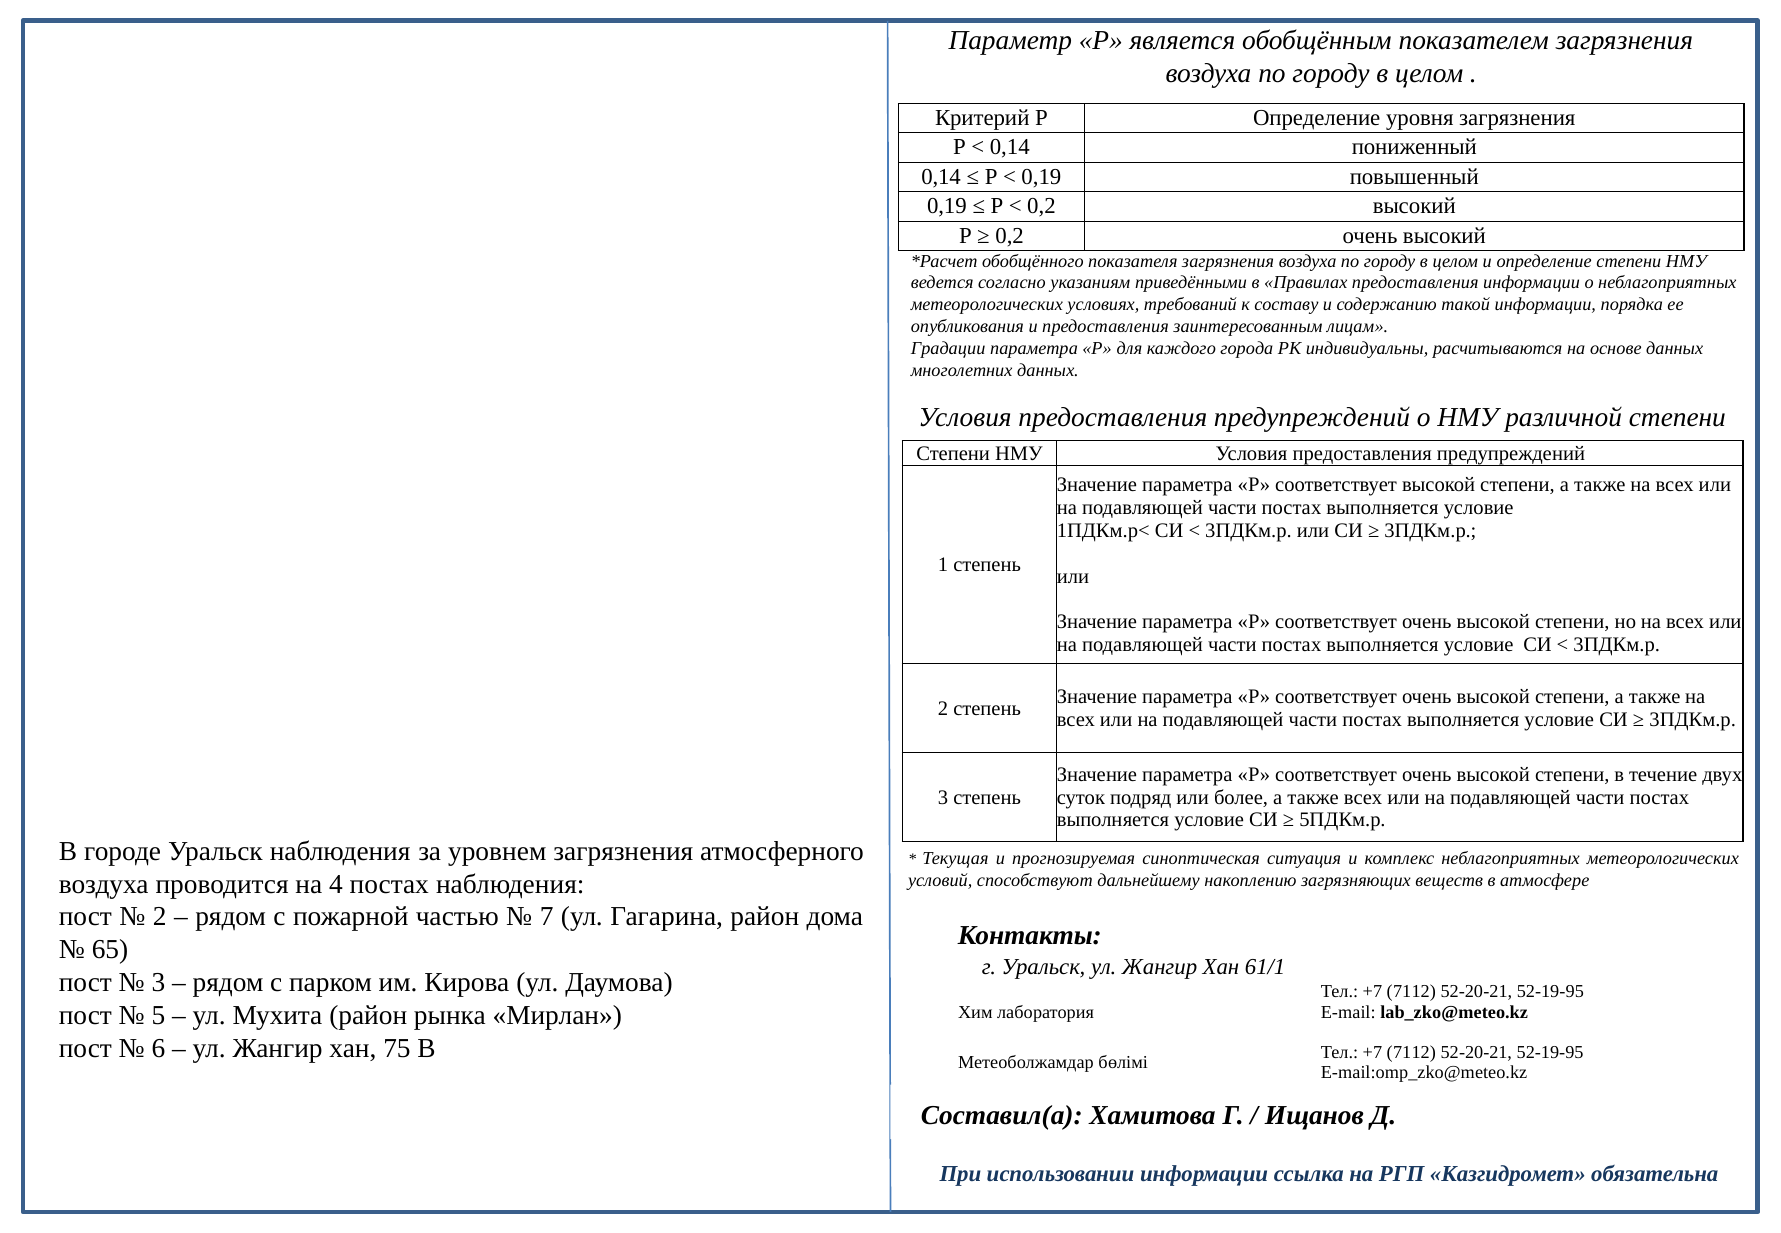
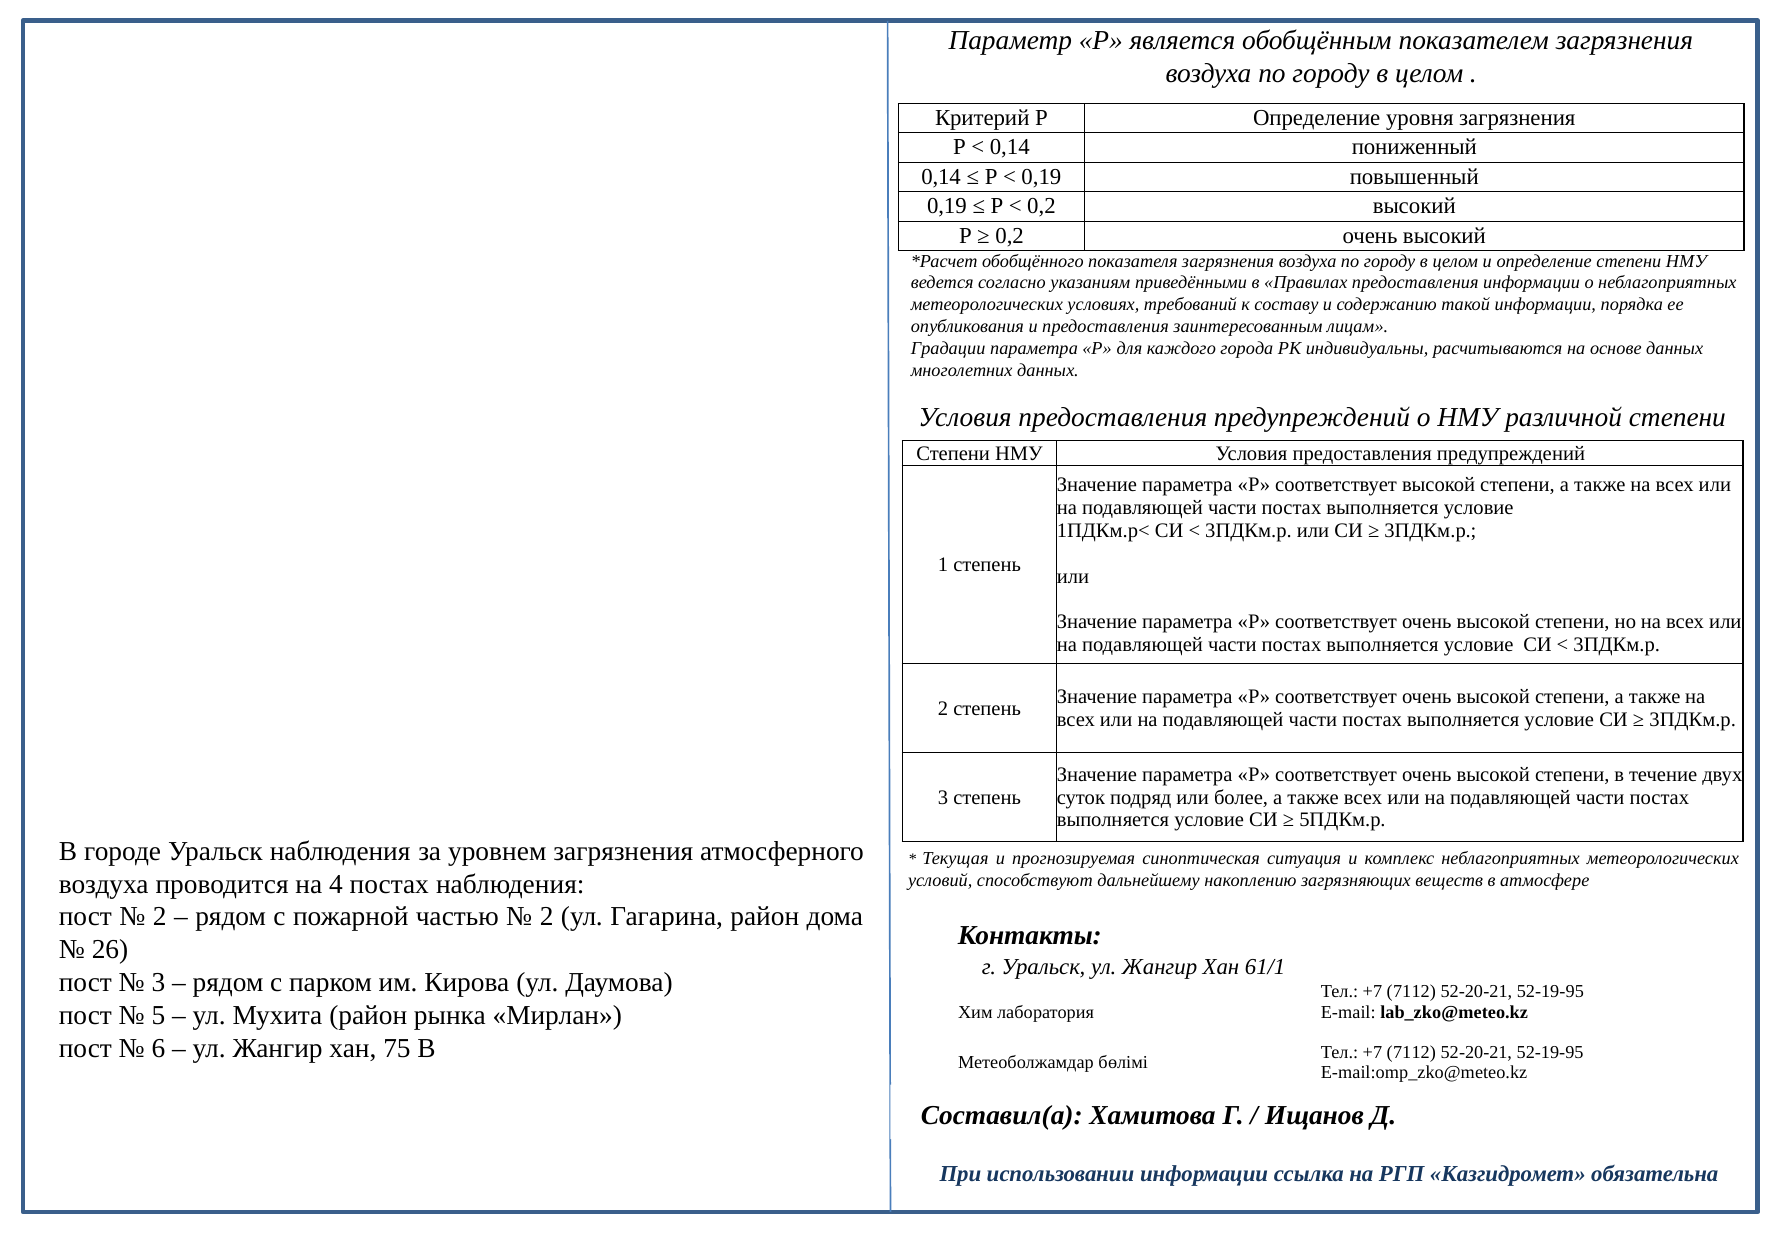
7: 7 -> 2 (547, 917)
65: 65 -> 26 (110, 950)
